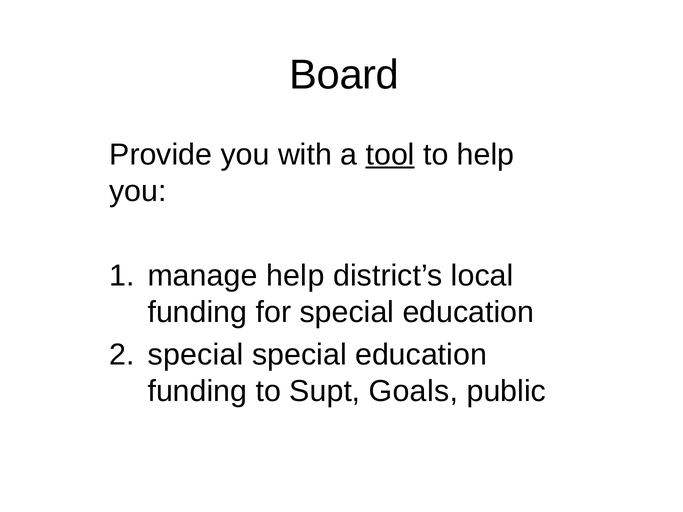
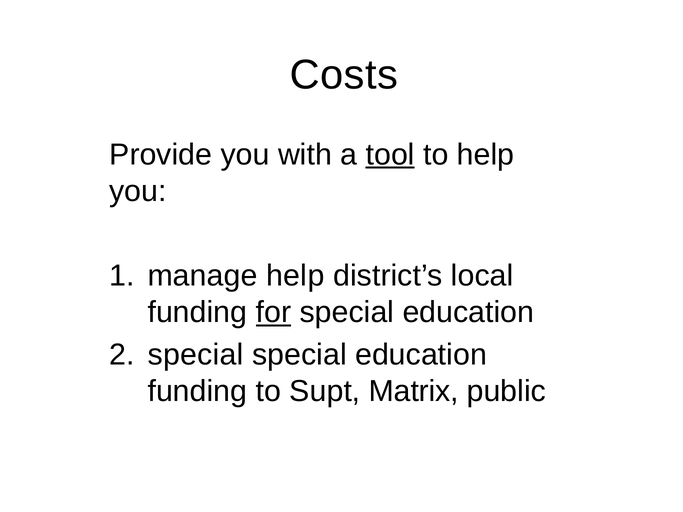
Board: Board -> Costs (344, 75)
for underline: none -> present (273, 313)
Goals: Goals -> Matrix (414, 391)
